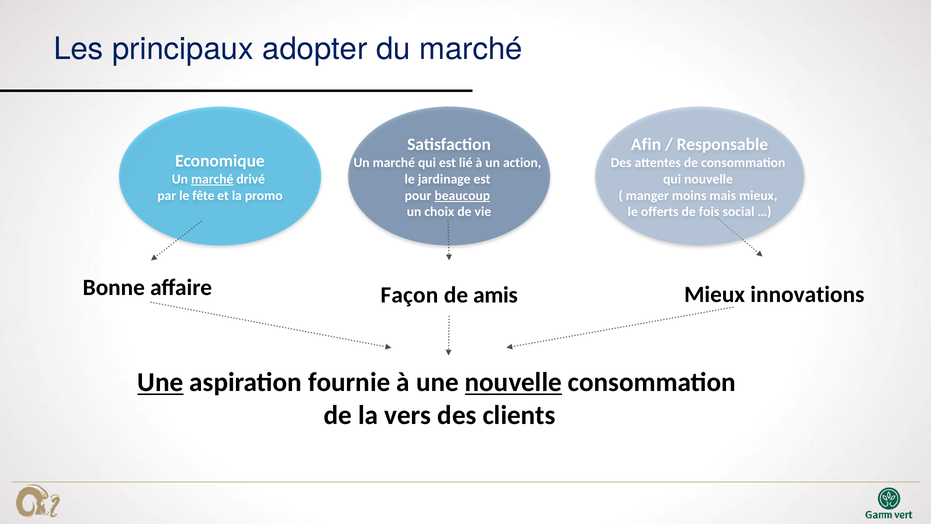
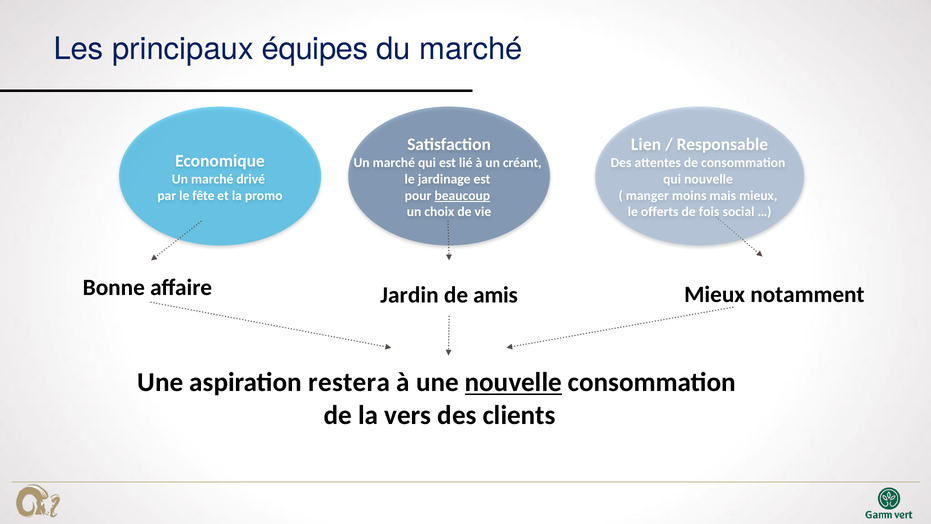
adopter: adopter -> équipes (315, 49)
Afin: Afin -> Lien (646, 144)
action: action -> créant (522, 163)
marché underline: present -> none (212, 179)
innovations: innovations -> notamment (807, 294)
Façon: Façon -> Jardin (409, 295)
Une underline: present -> none (160, 382)
fournie: fournie -> restera (349, 382)
